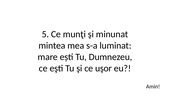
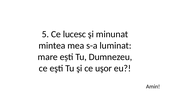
munţi: munţi -> lucesc (74, 34)
